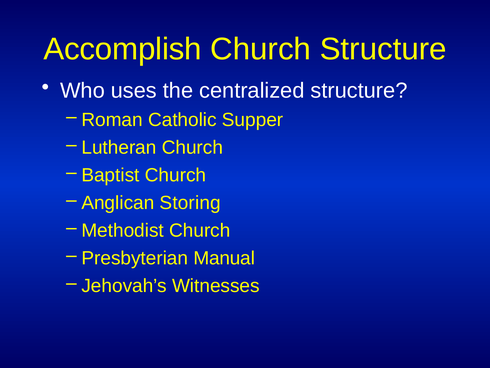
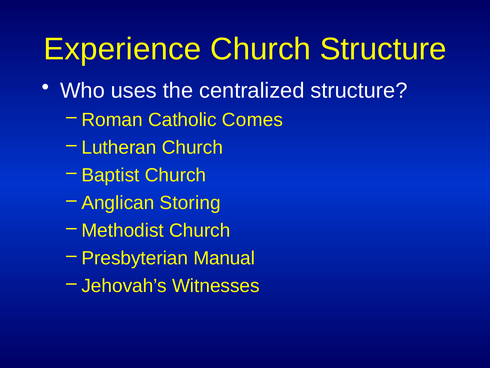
Accomplish: Accomplish -> Experience (122, 49)
Supper: Supper -> Comes (253, 120)
